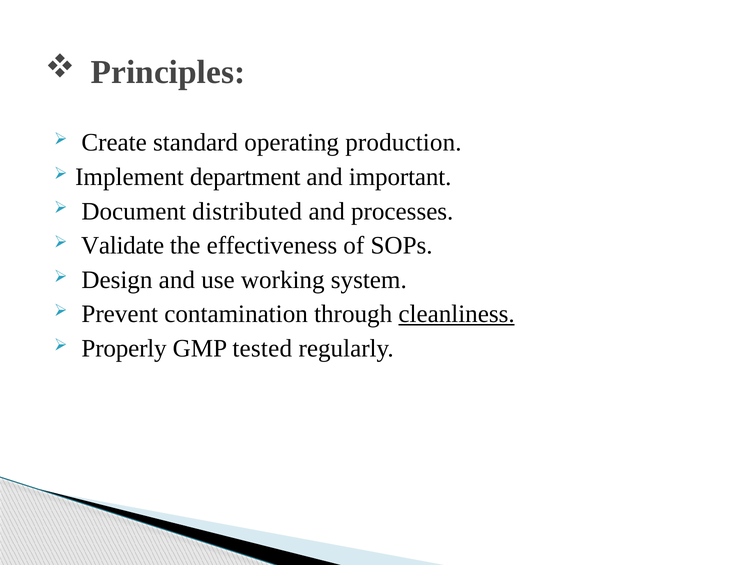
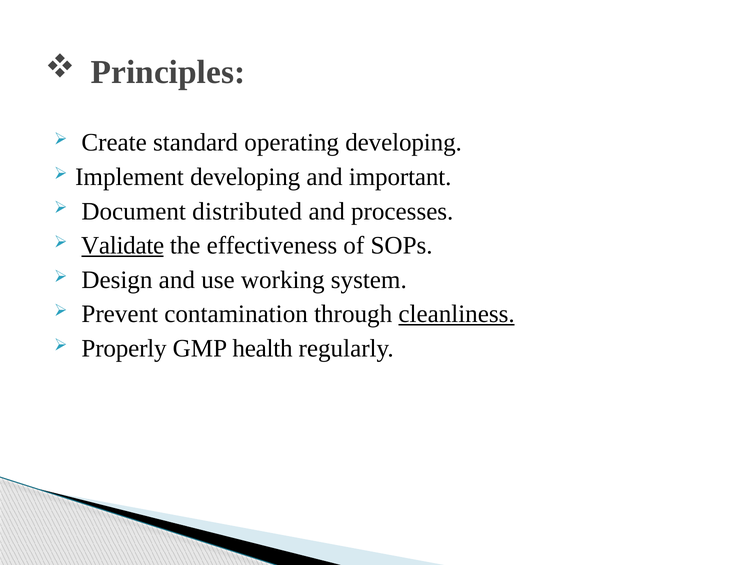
operating production: production -> developing (404, 143)
Implement department: department -> developing (245, 177)
Validate underline: none -> present (123, 245)
tested: tested -> health (262, 348)
